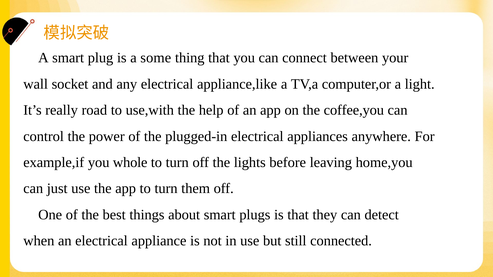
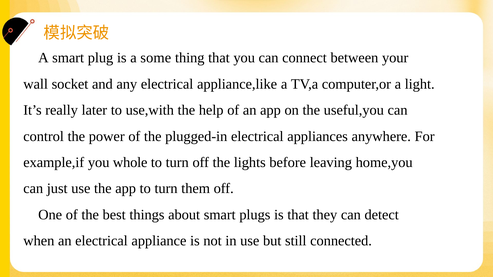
road: road -> later (94, 110)
coffee,you: coffee,you -> useful,you (354, 110)
